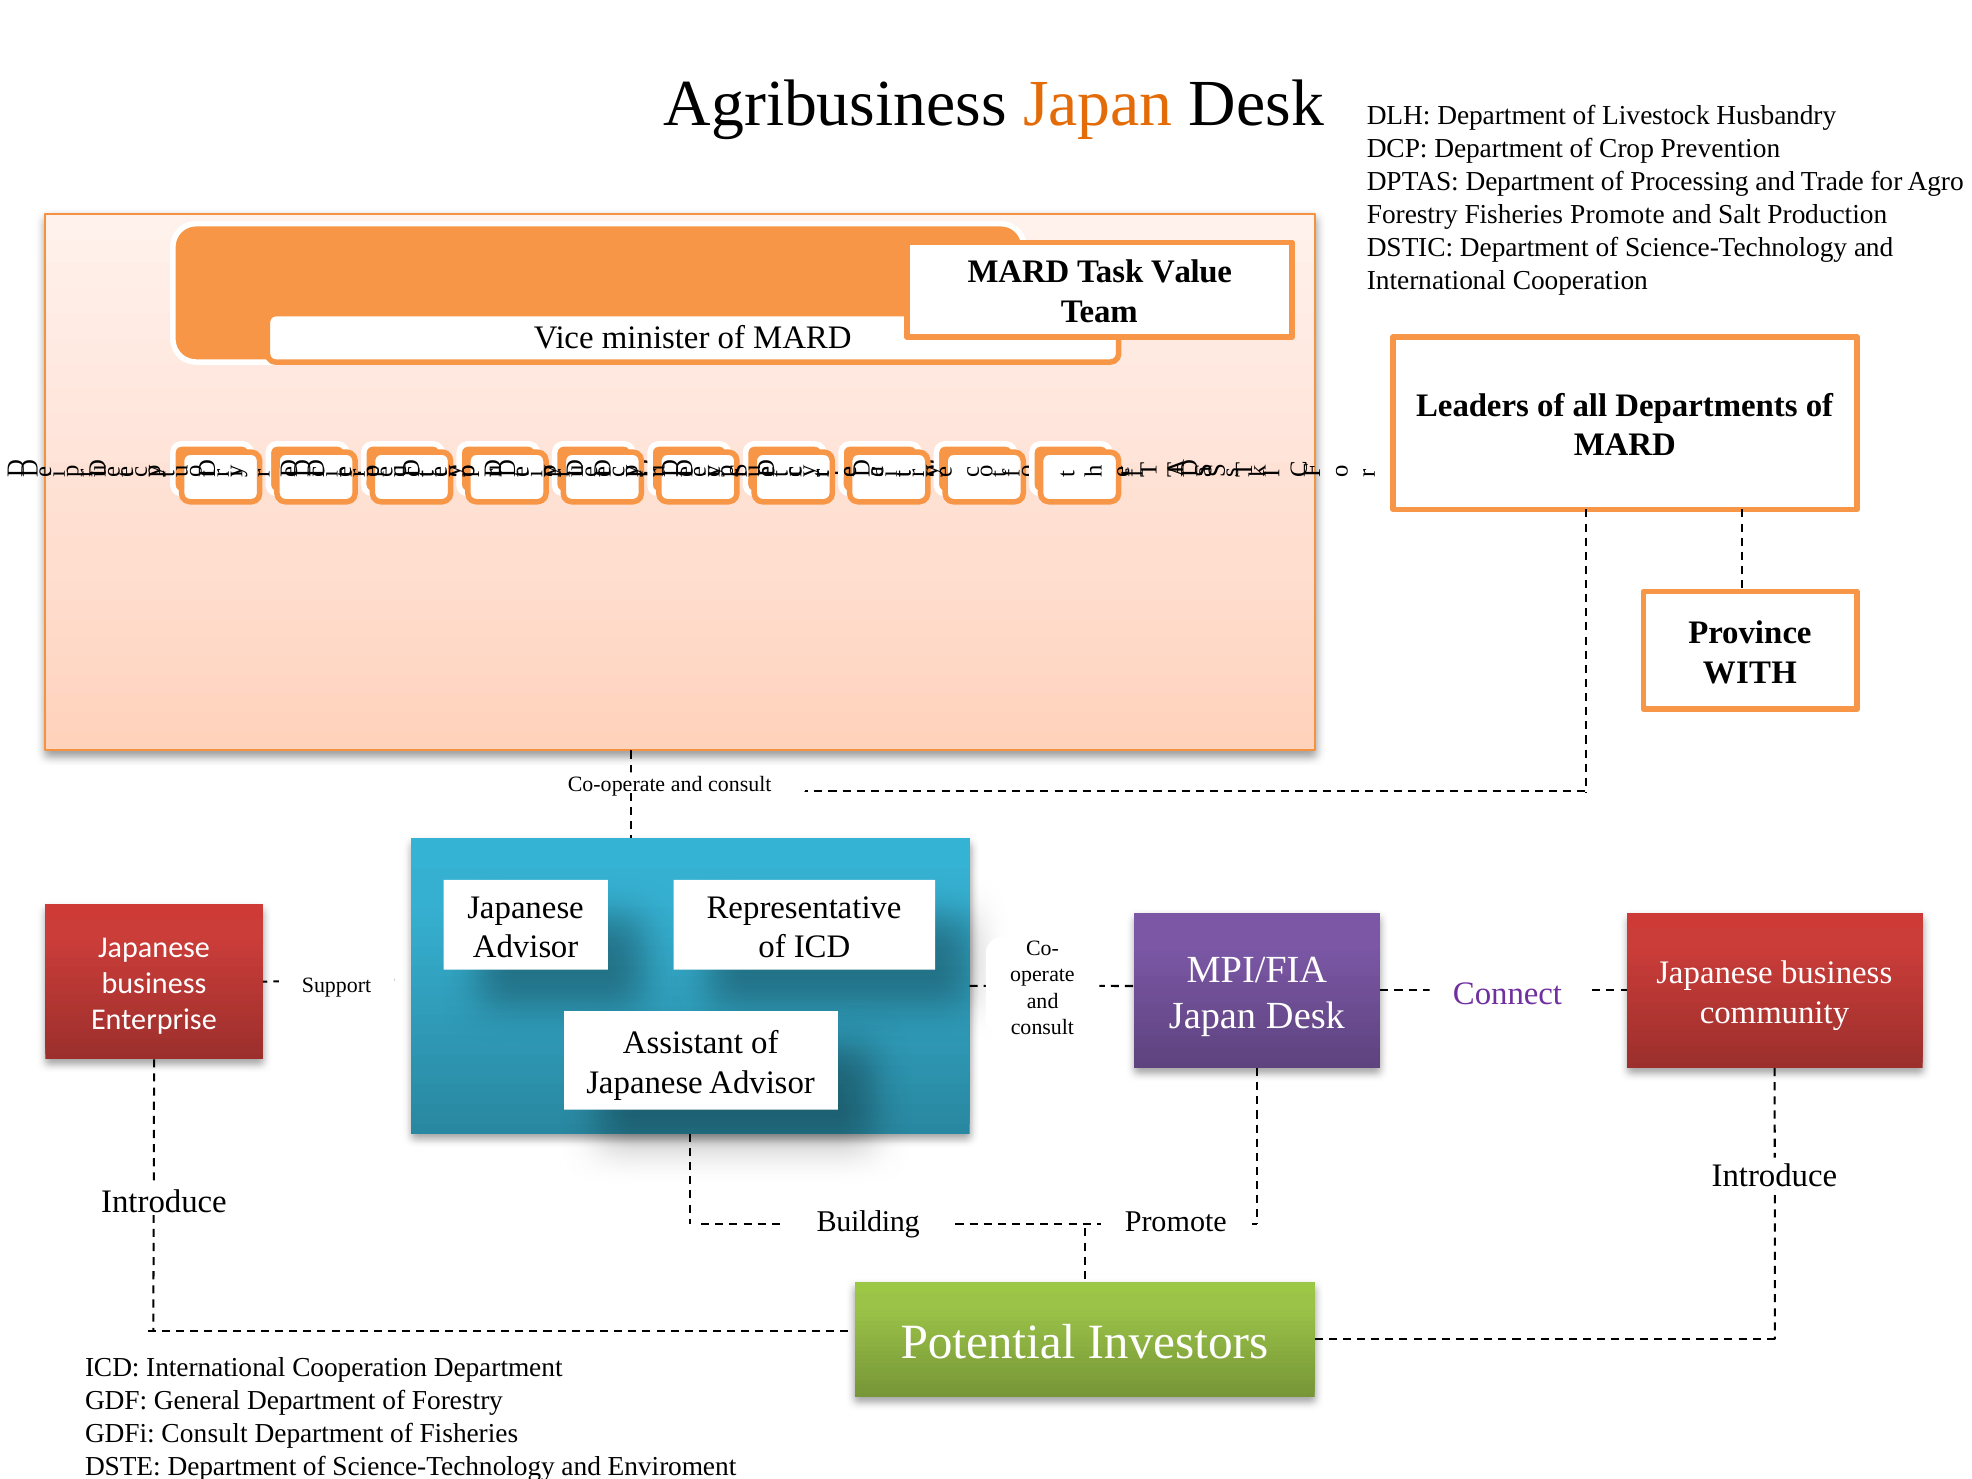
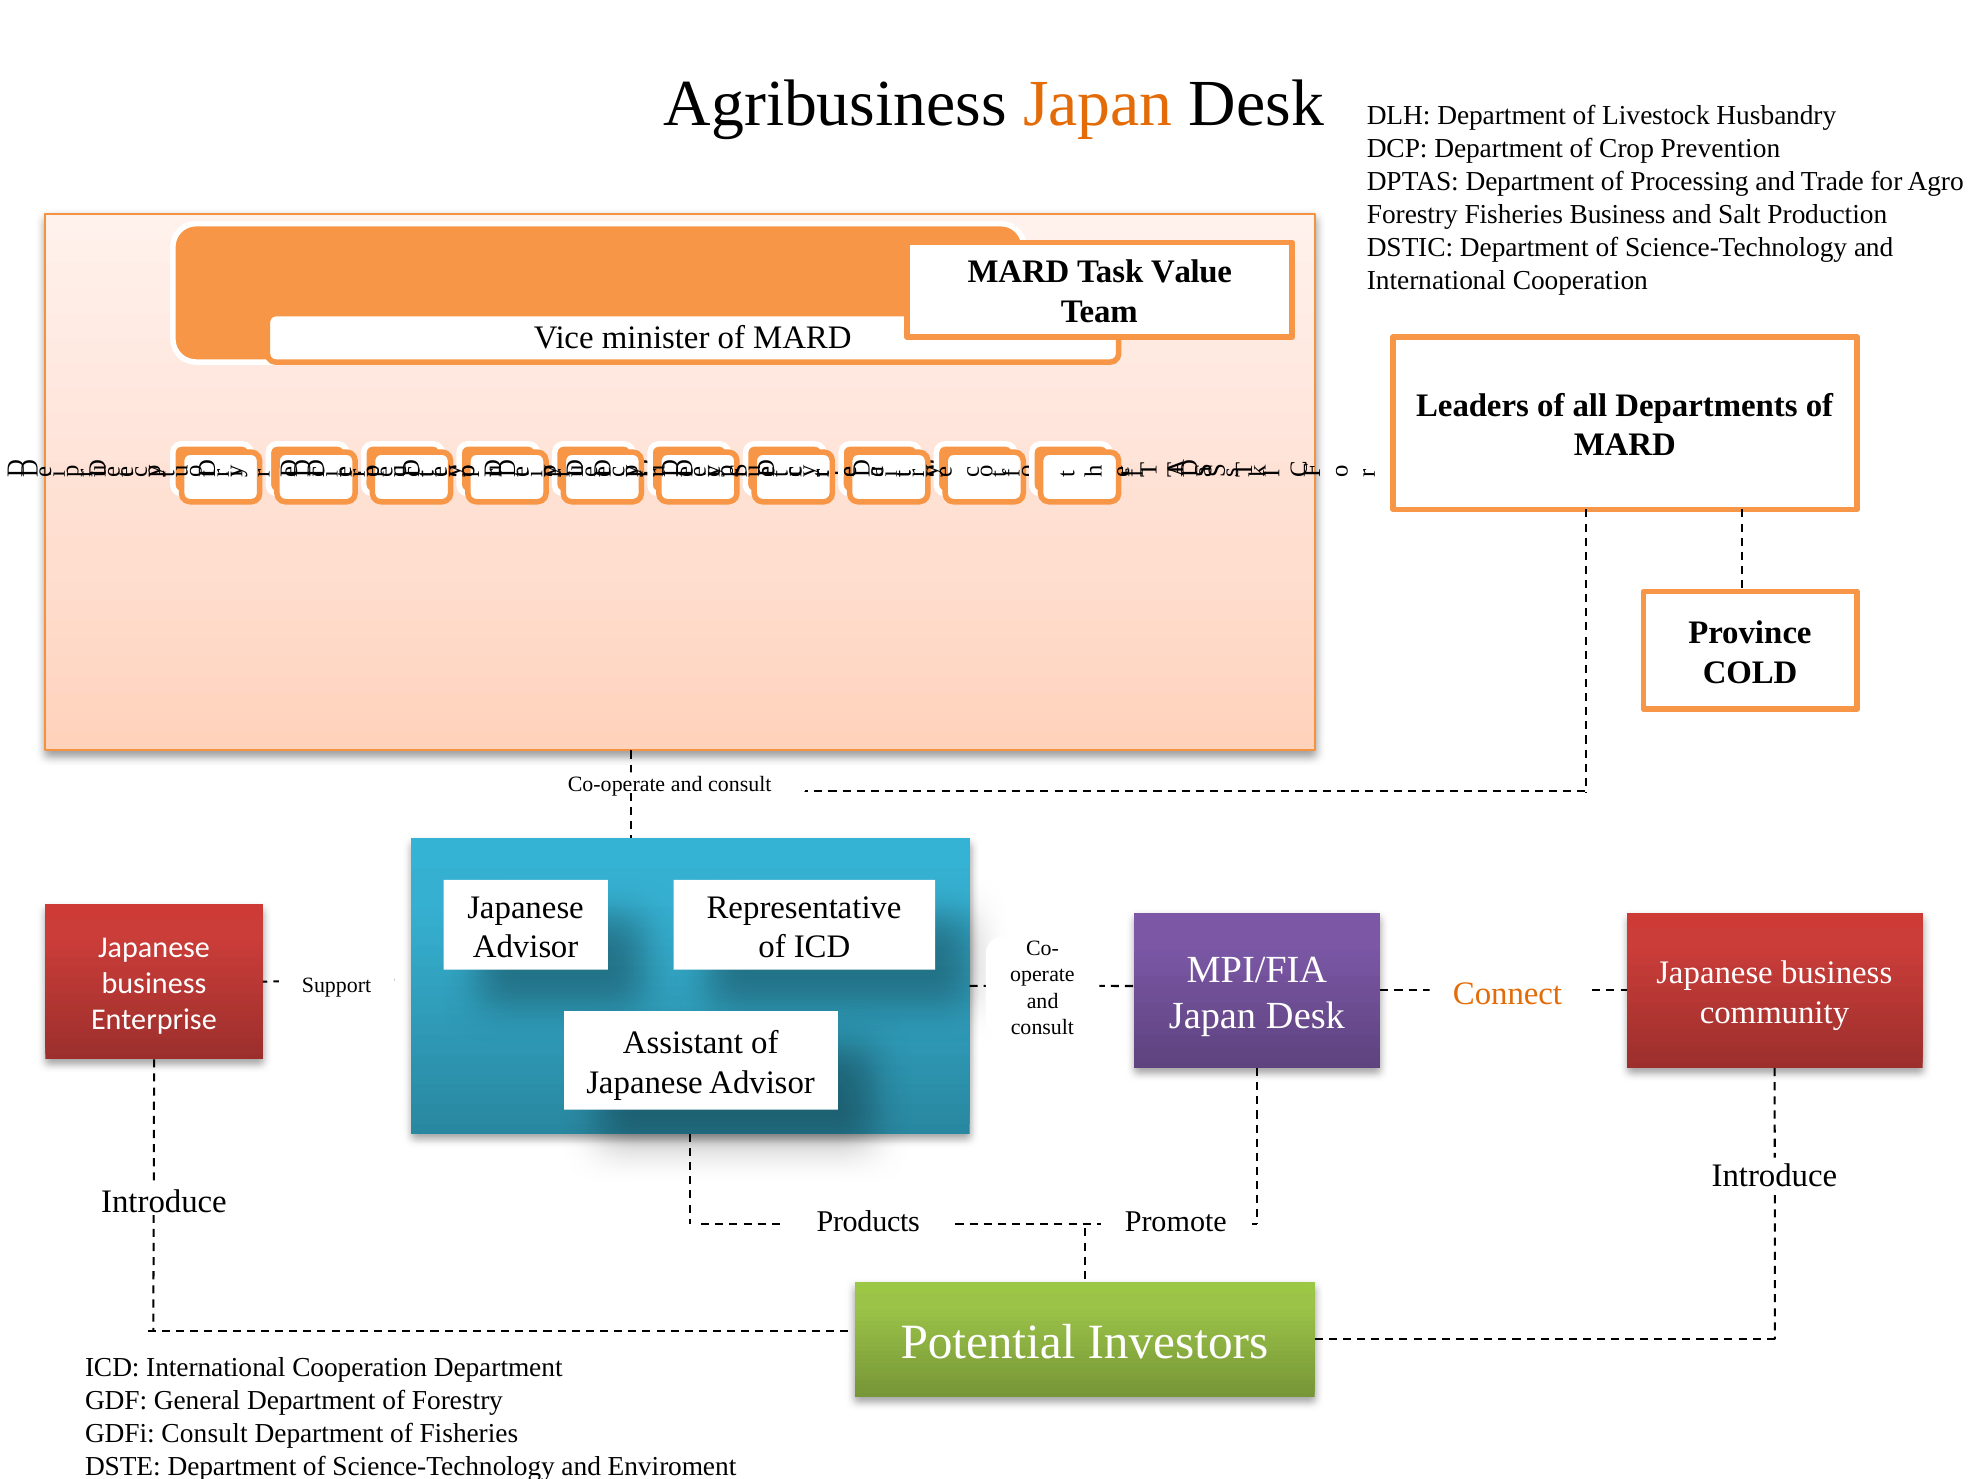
Fisheries Promote: Promote -> Business (1618, 214)
WITH: WITH -> COLD (1750, 672)
Connect colour: purple -> orange (1507, 993)
Building: Building -> Products (868, 1222)
